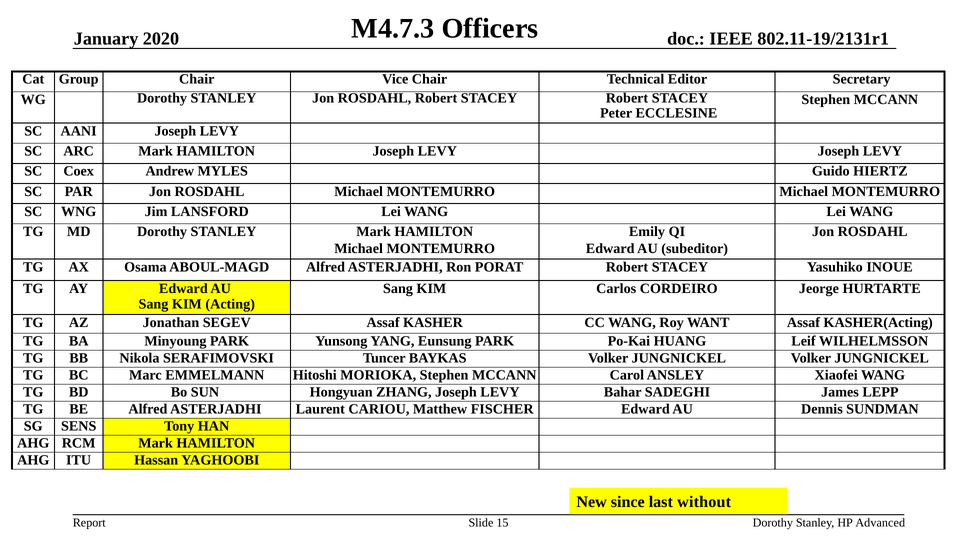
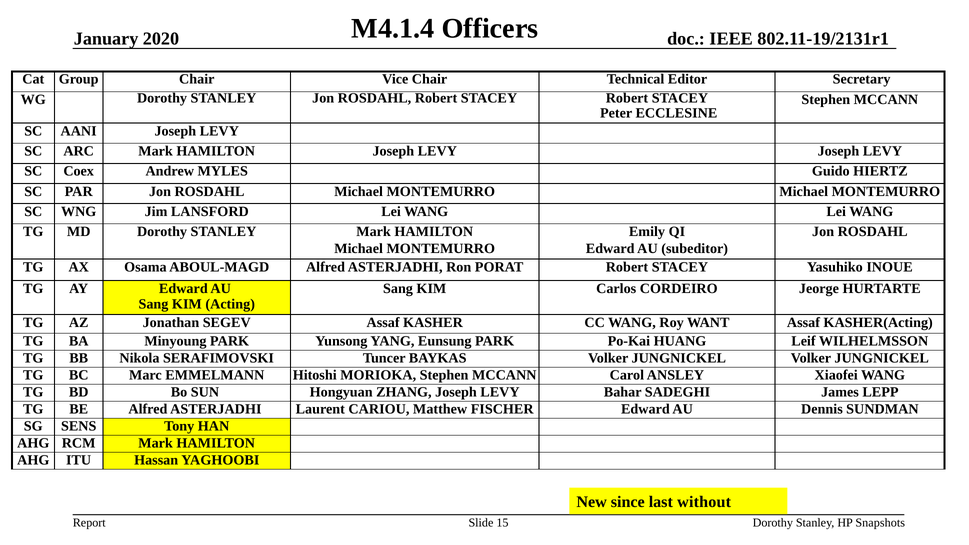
M4.7.3: M4.7.3 -> M4.1.4 (393, 28)
Advanced: Advanced -> Snapshots (880, 523)
